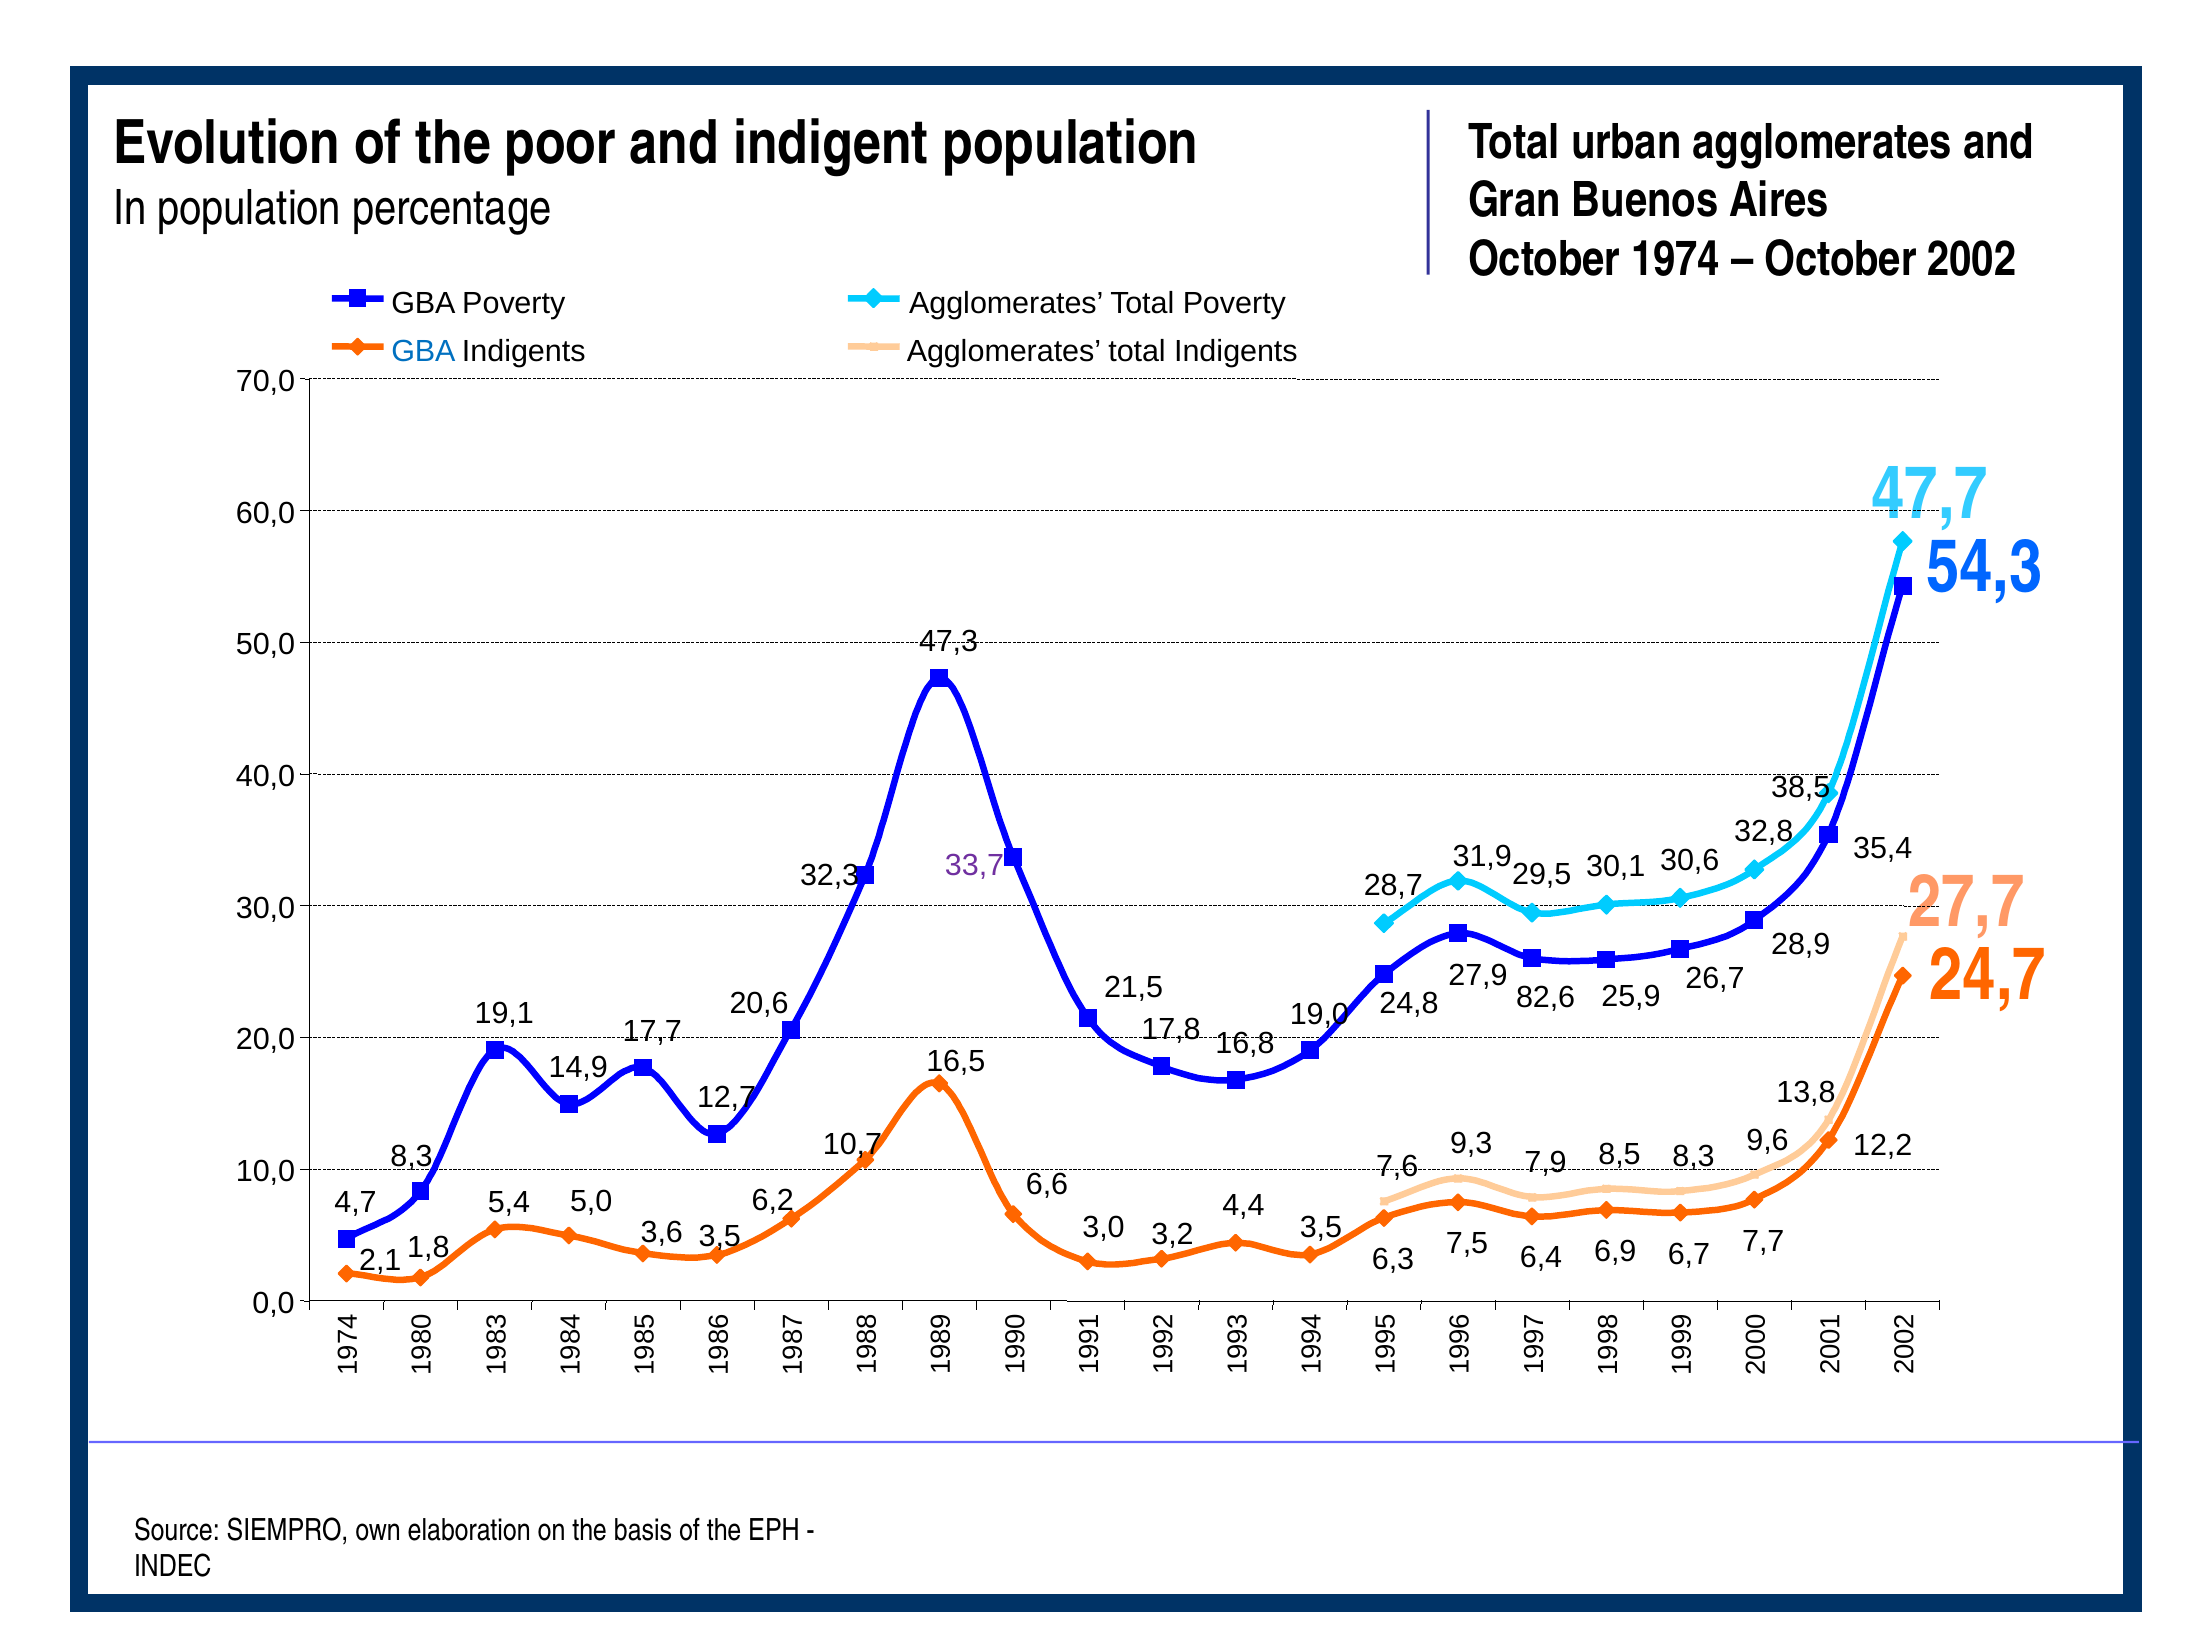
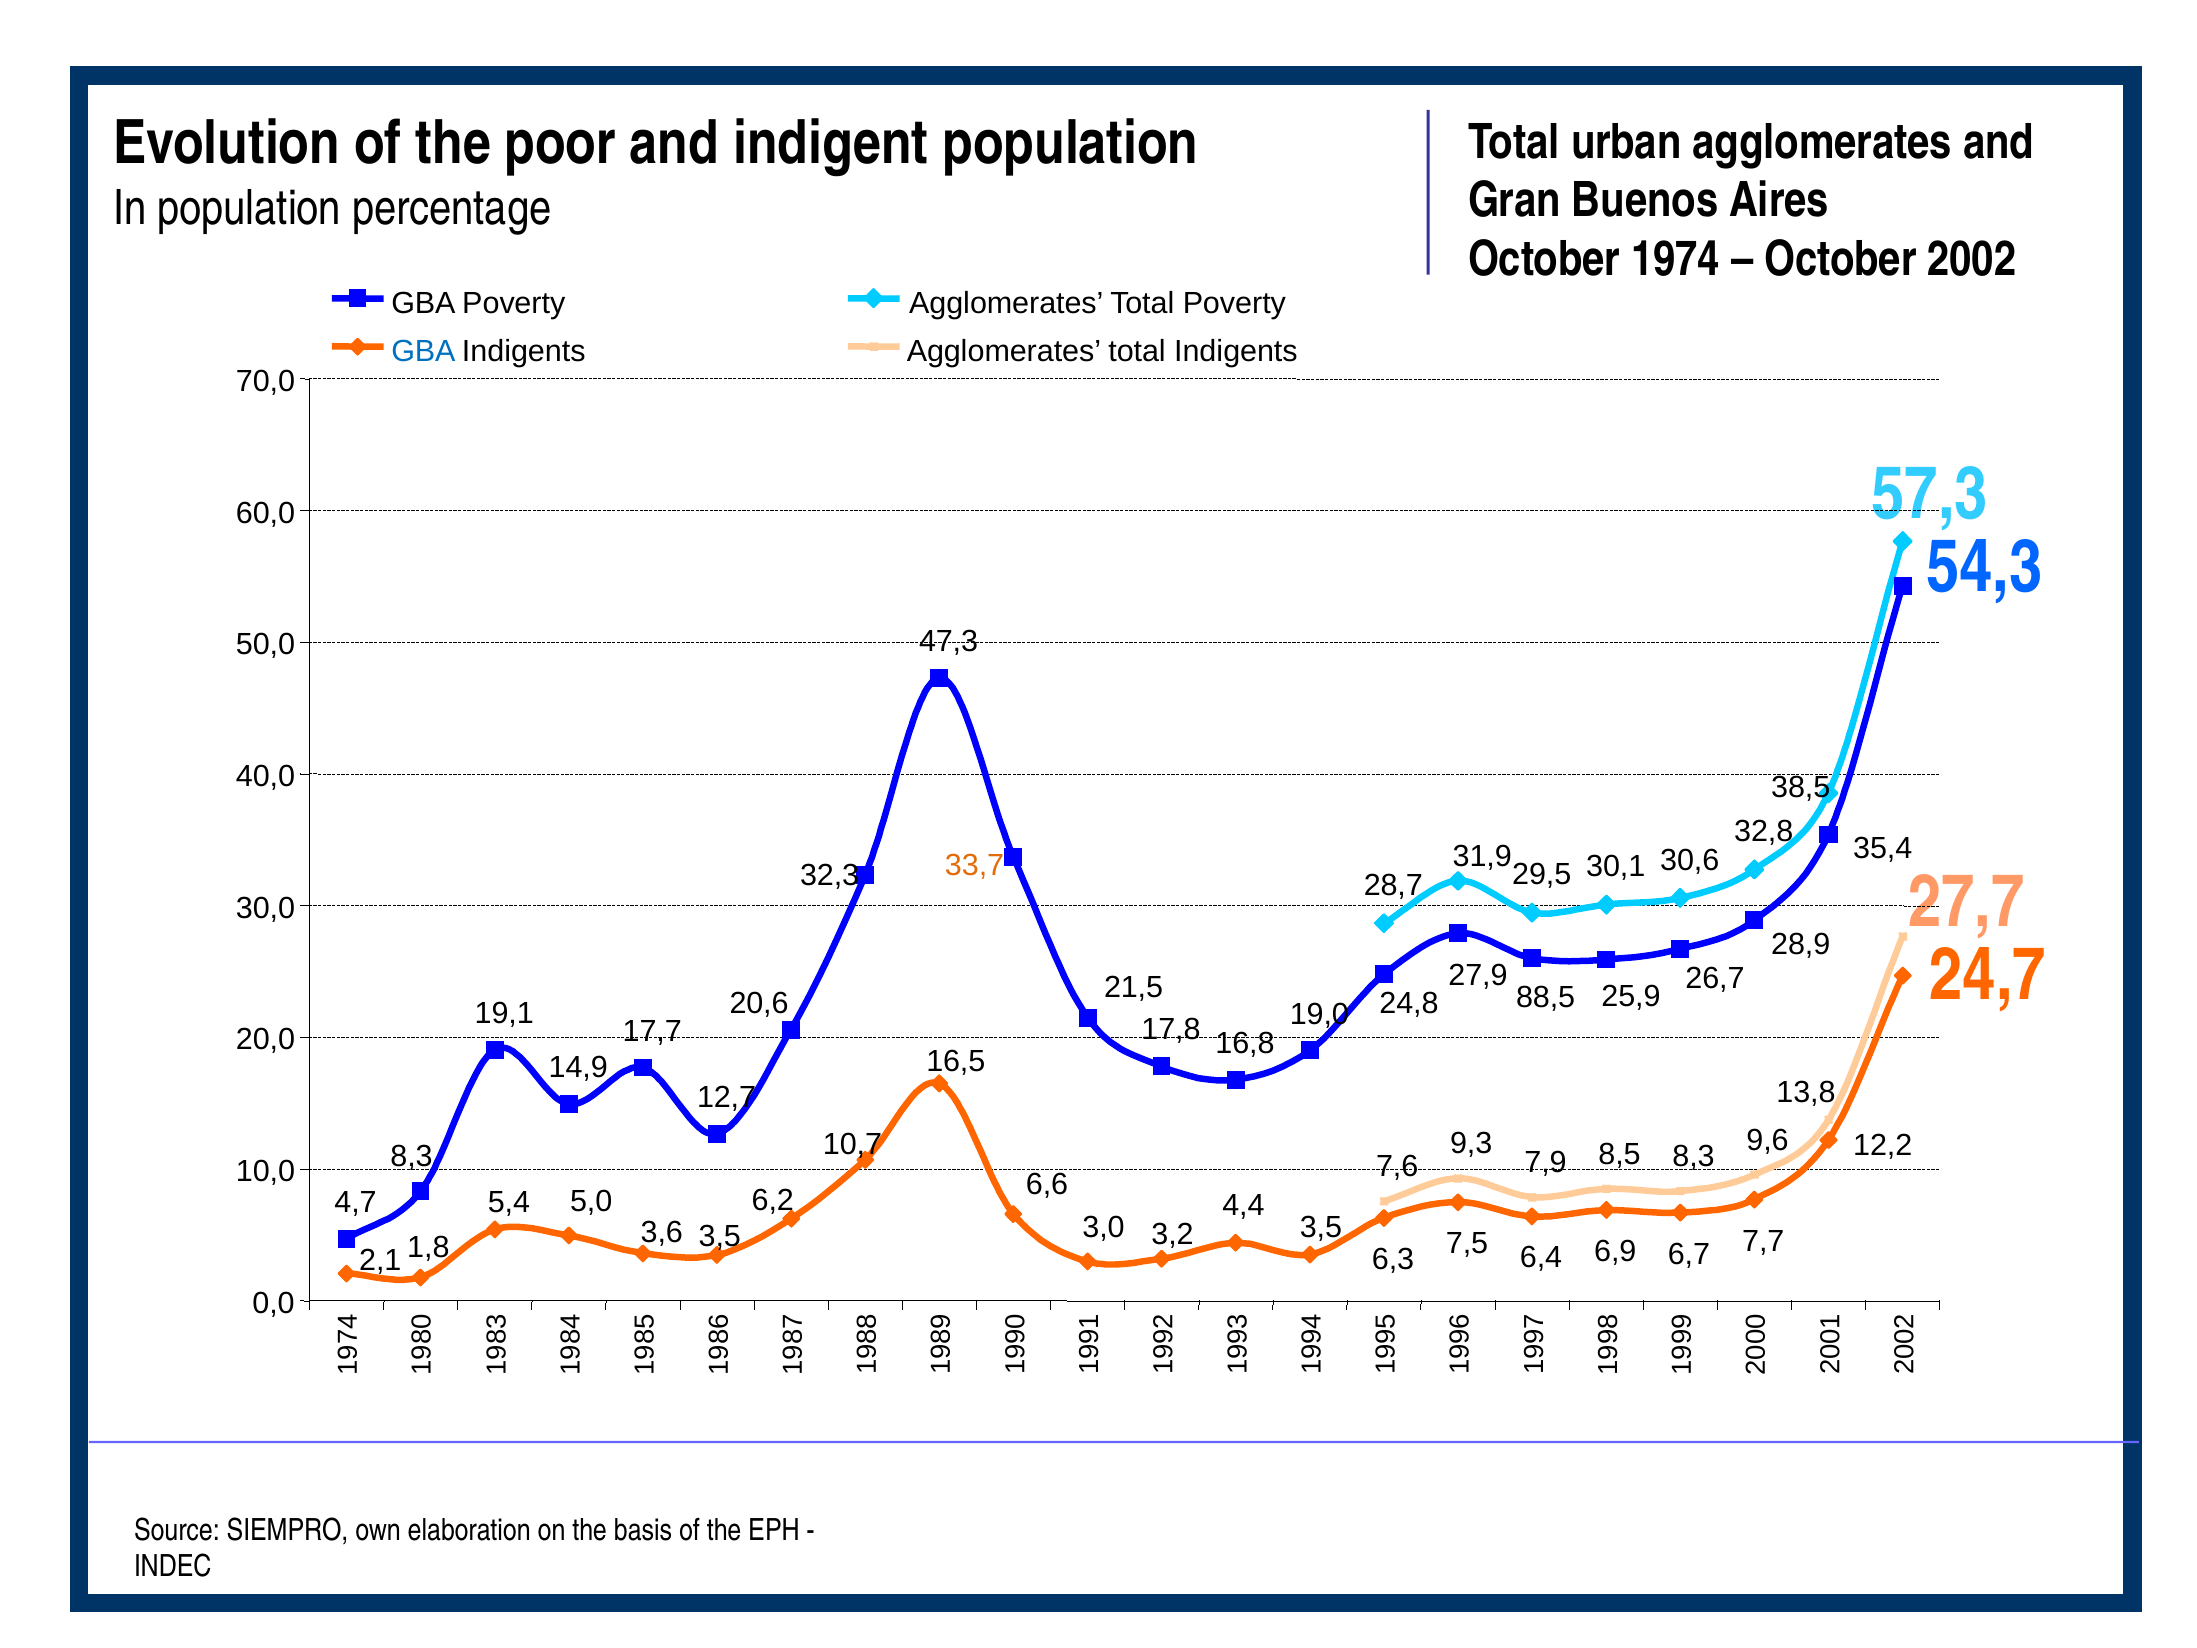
47,7: 47,7 -> 57,3 (1930, 494)
33,7 colour: purple -> orange (975, 865)
82,6: 82,6 -> 88,5 (1546, 998)
